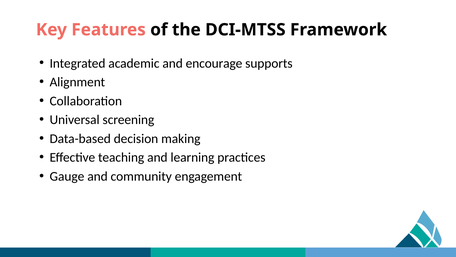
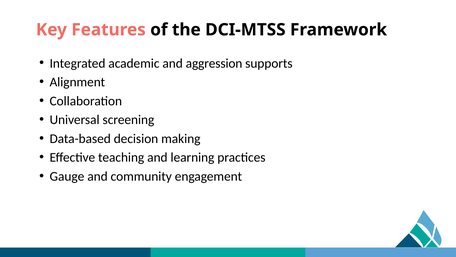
encourage: encourage -> aggression (214, 63)
